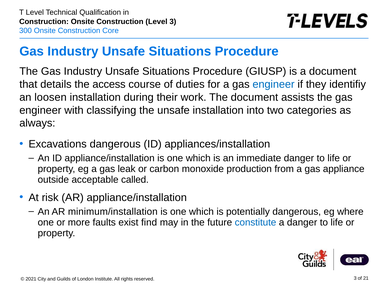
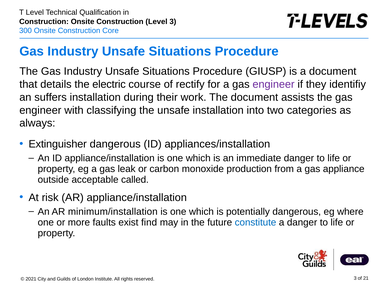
access: access -> electric (109, 84)
duties: duties -> rectify (190, 84)
engineer colour: blue -> purple (274, 84)
loosen: loosen -> suffers (51, 97)
Excavations: Excavations -> Extinguisher (58, 144)
